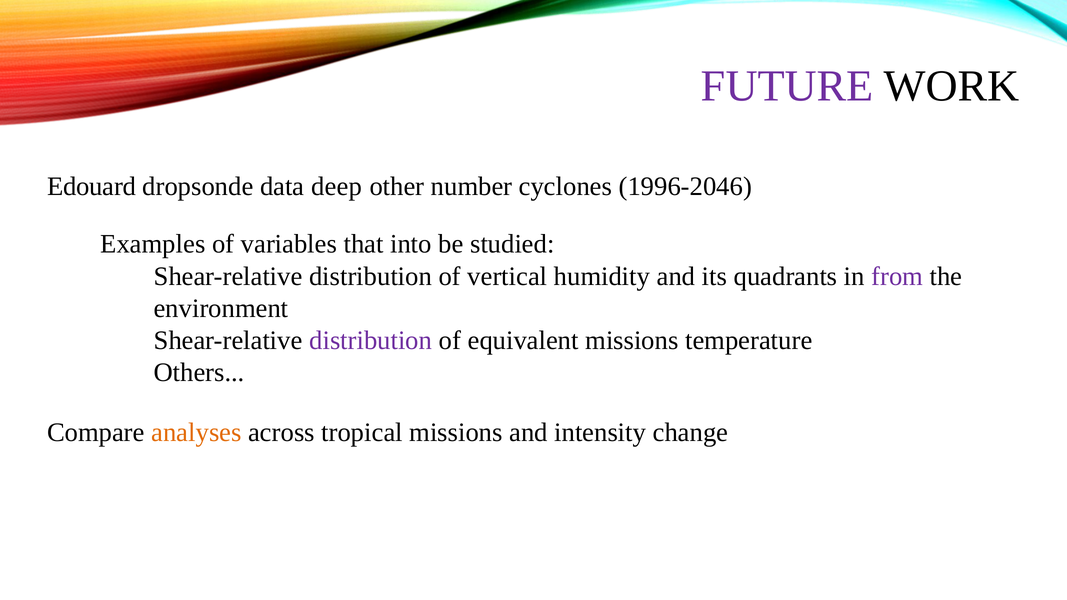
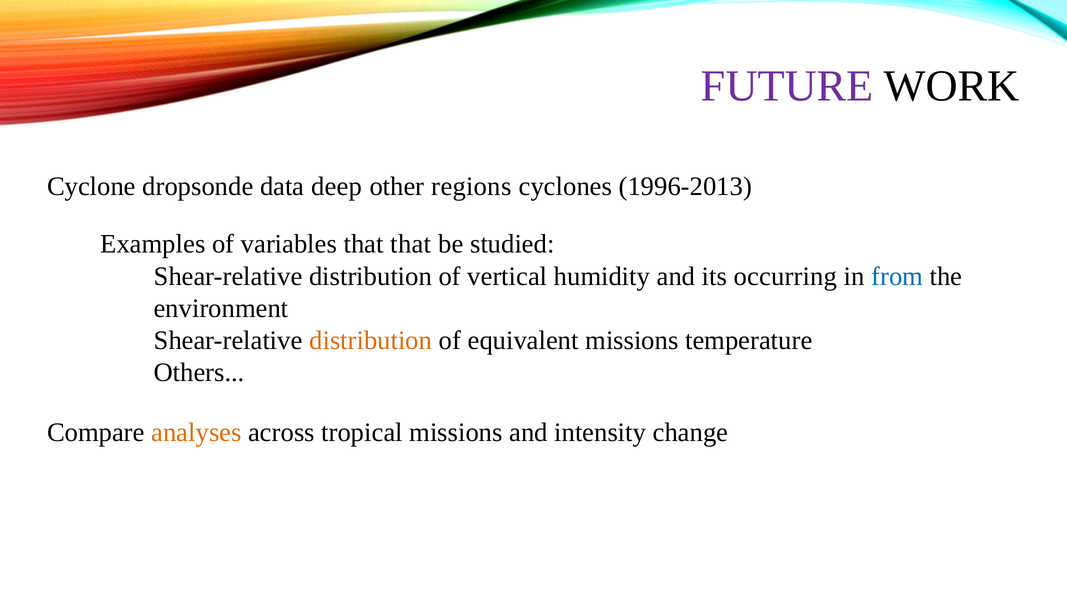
Edouard: Edouard -> Cyclone (91, 186)
number: number -> regions (471, 186)
1996-2046: 1996-2046 -> 1996-2013 (685, 186)
that into: into -> that (411, 244)
quadrants: quadrants -> occurring (785, 276)
from colour: purple -> blue (897, 276)
distribution colour: purple -> orange (371, 340)
